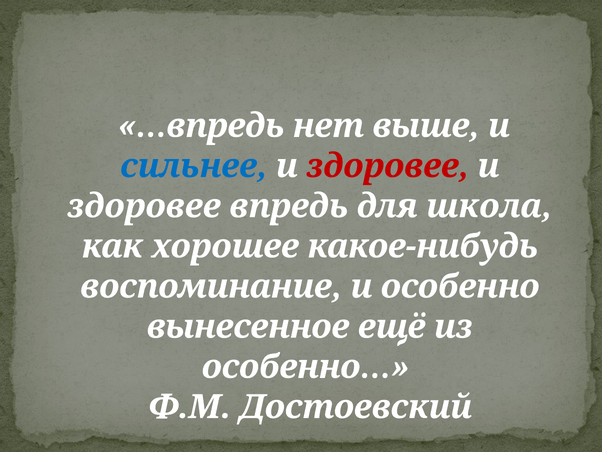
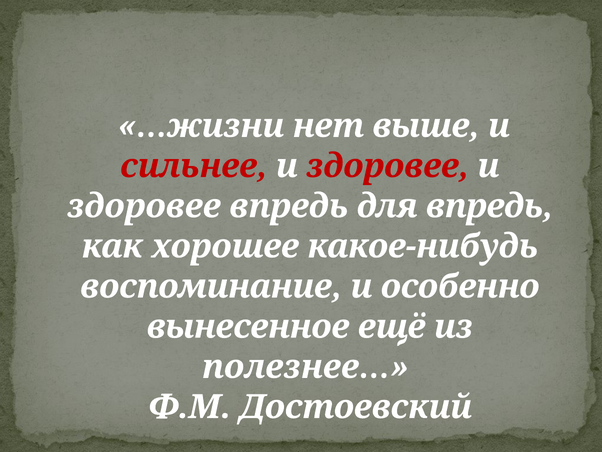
…впредь: …впредь -> …жизни (201, 126)
сильнее colour: blue -> red (194, 166)
для школа: школа -> впредь (490, 206)
особенно…: особенно… -> полезнее… (305, 366)
